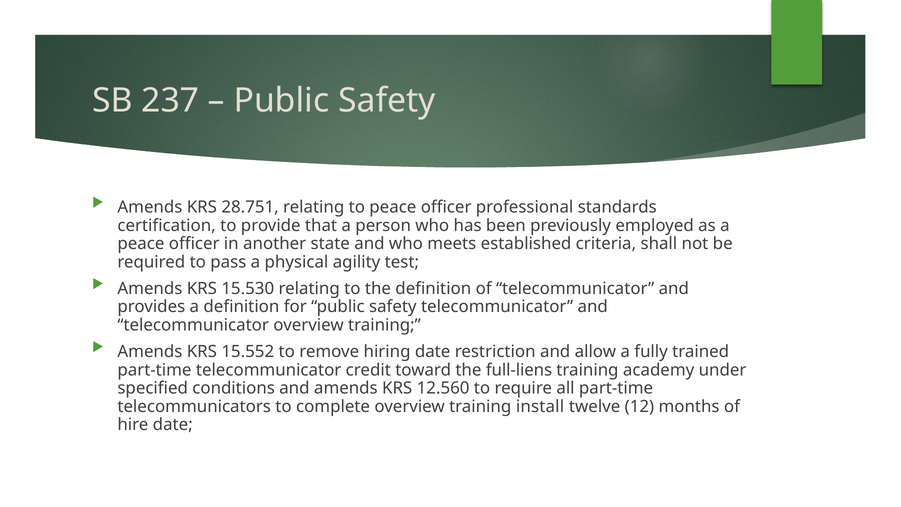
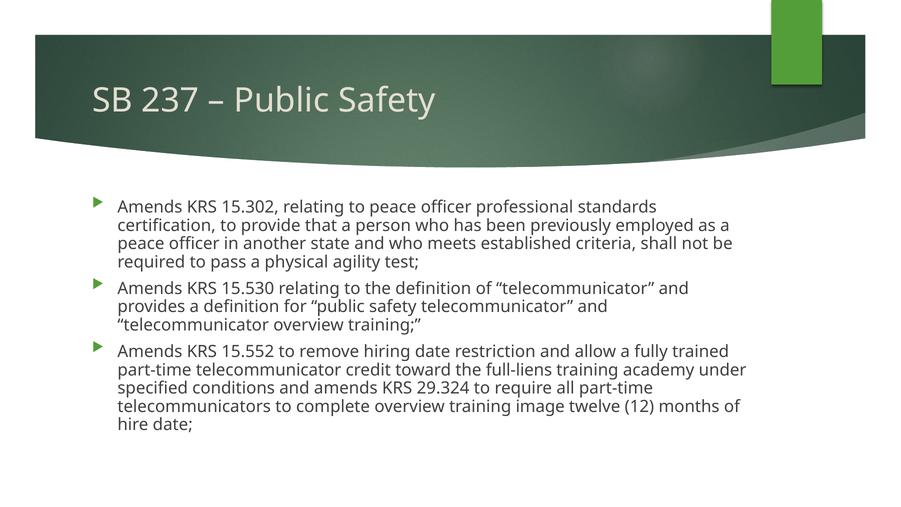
28.751: 28.751 -> 15.302 (250, 207)
12.560: 12.560 -> 29.324 (443, 388)
install: install -> image (540, 406)
